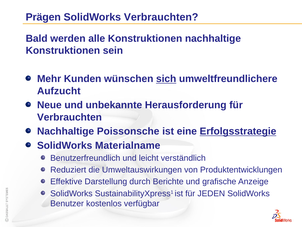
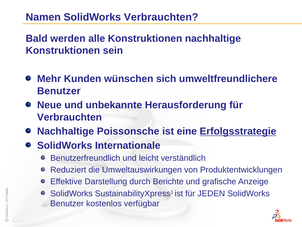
Prägen: Prägen -> Namen (43, 17)
sich underline: present -> none (166, 79)
Aufzucht: Aufzucht -> Benutzer (59, 91)
Materialname: Materialname -> Internationale (128, 145)
